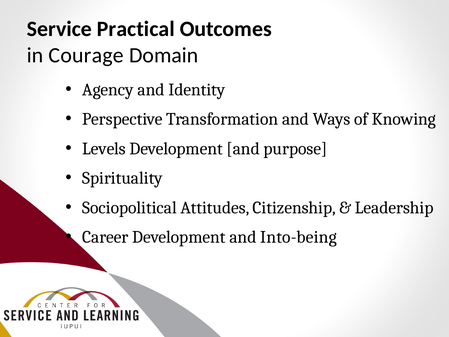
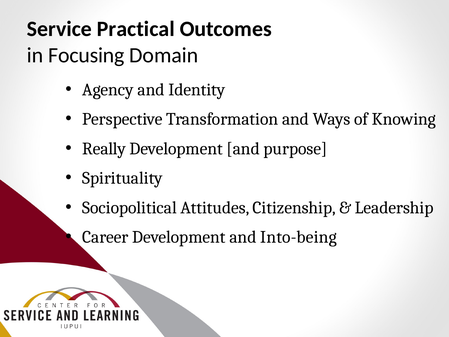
Courage: Courage -> Focusing (86, 55)
Levels: Levels -> Really (104, 149)
